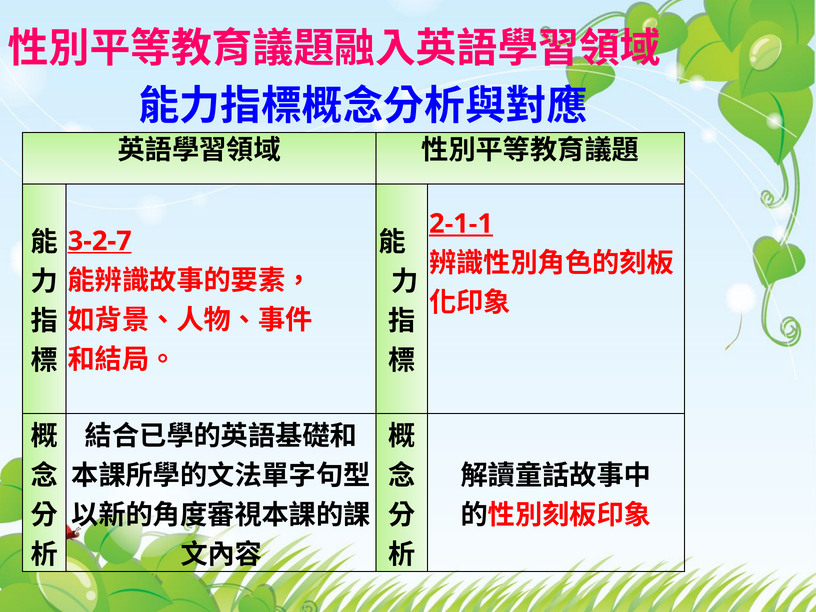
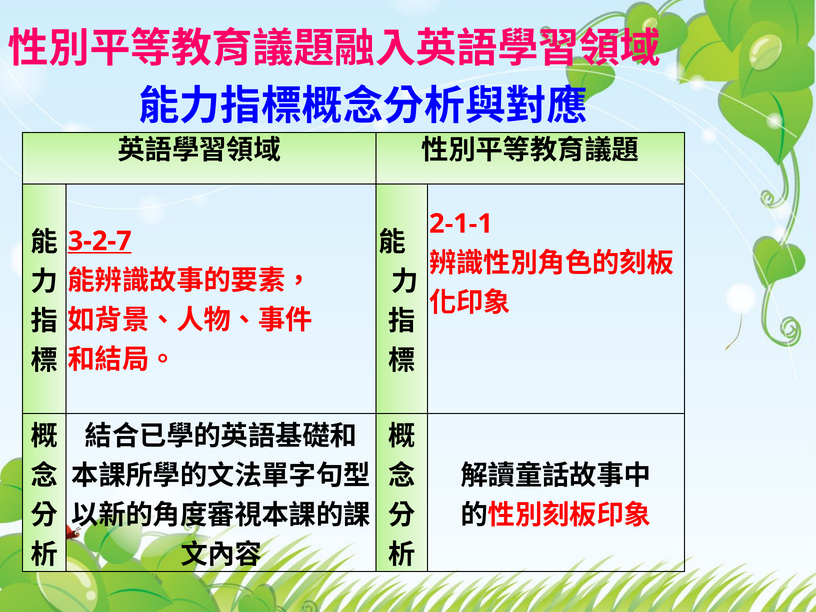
2-1-1 underline: present -> none (461, 224)
